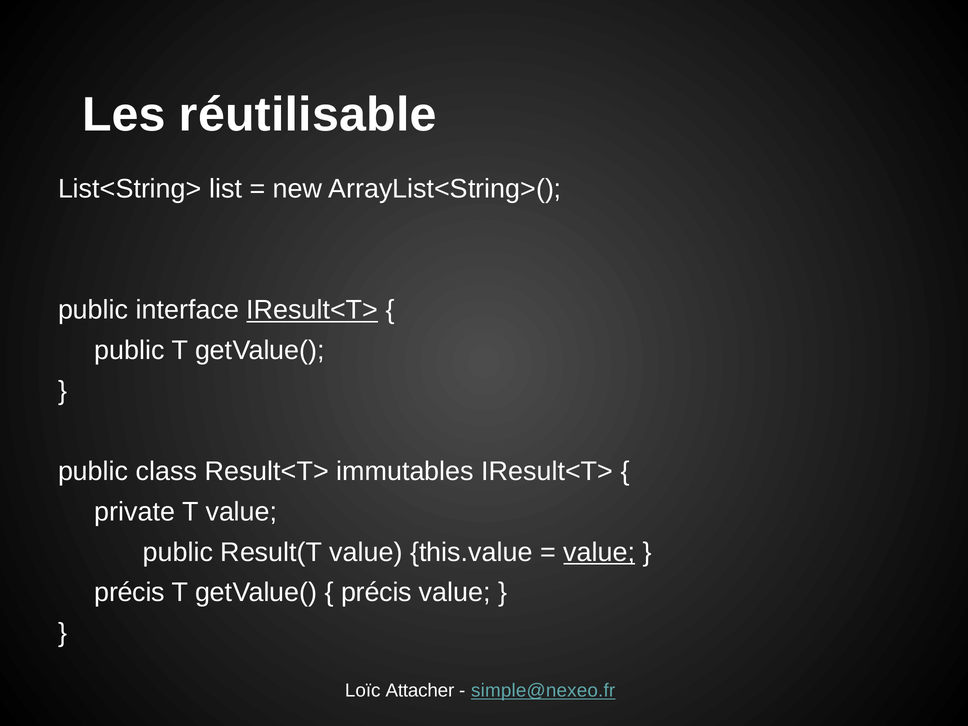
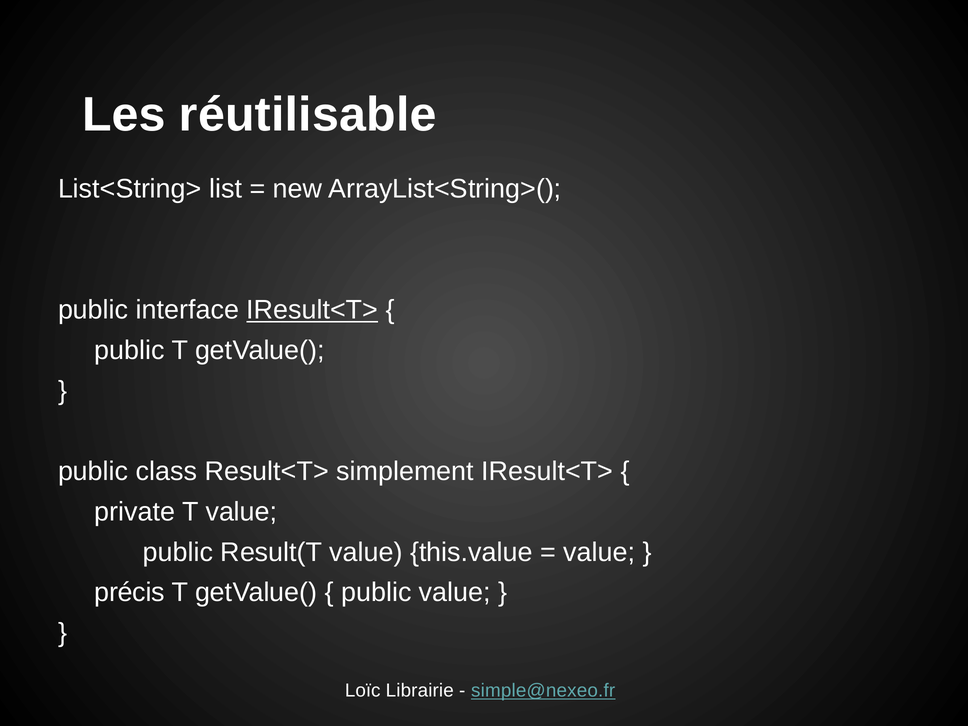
immutables: immutables -> simplement (405, 472)
value underline: present -> none (599, 552)
précis: précis -> public (376, 593)
Attacher: Attacher -> Librairie (420, 691)
